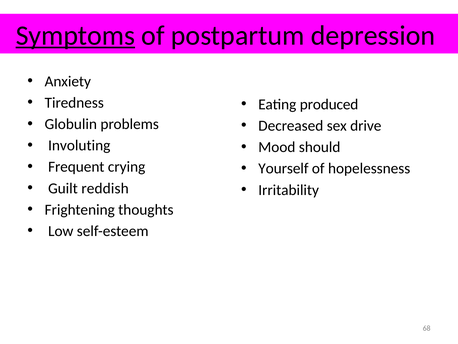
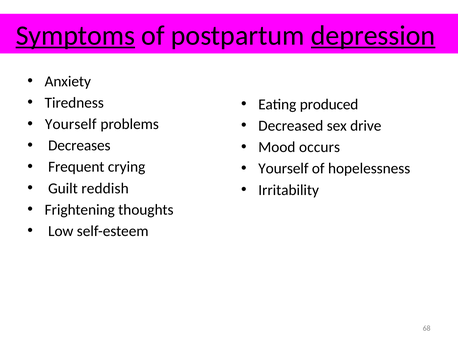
depression underline: none -> present (373, 36)
Globulin: Globulin -> Yourself (71, 124)
Involuting: Involuting -> Decreases (79, 145)
should: should -> occurs (320, 147)
